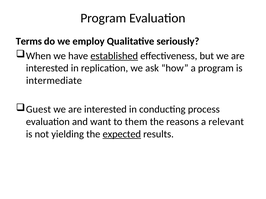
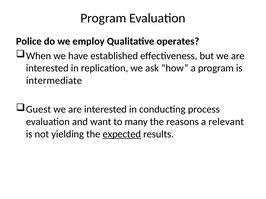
Terms: Terms -> Police (29, 41)
seriously: seriously -> operates (178, 41)
established underline: present -> none (114, 56)
them: them -> many (136, 122)
